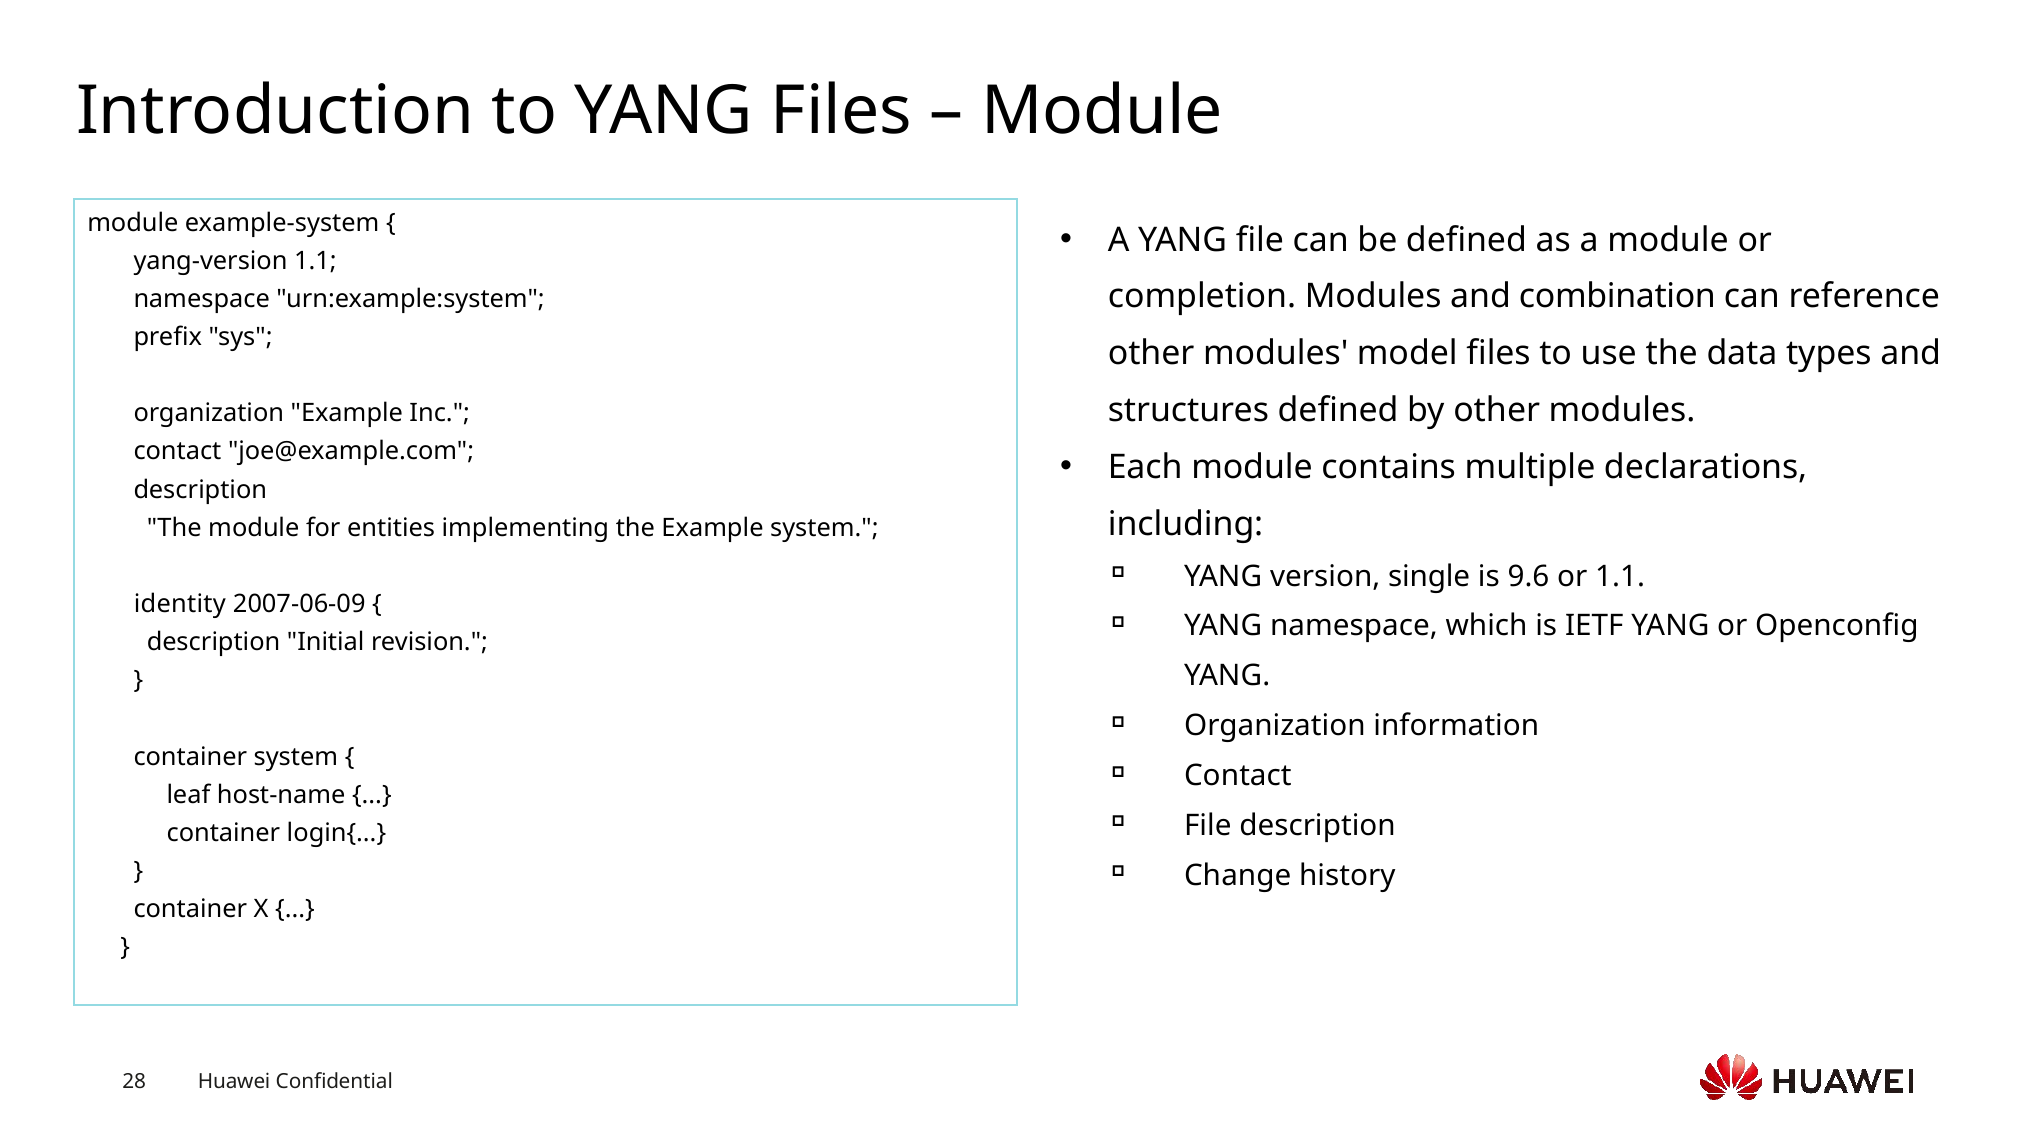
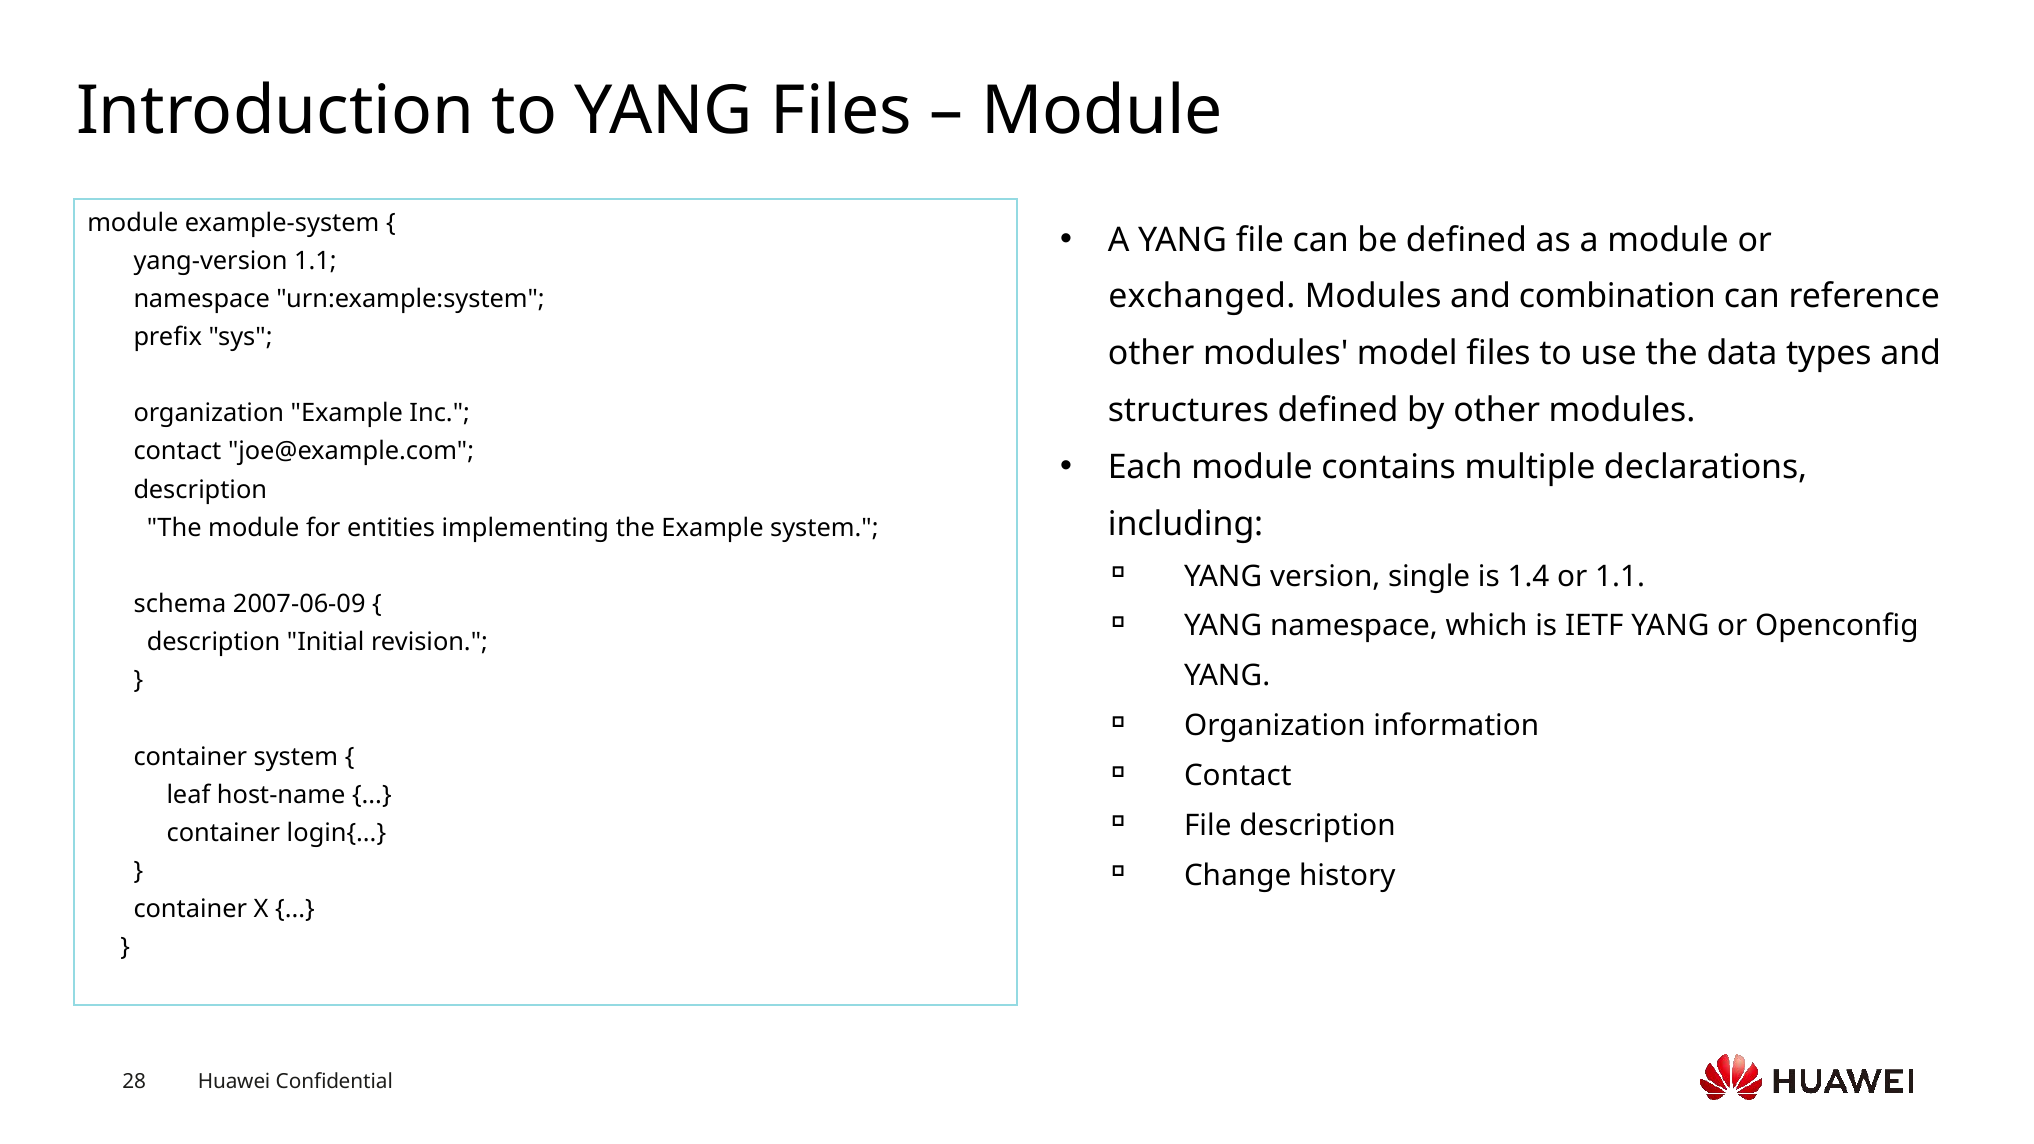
completion: completion -> exchanged (1202, 297)
9.6: 9.6 -> 1.4 (1528, 576)
identity: identity -> schema (180, 604)
